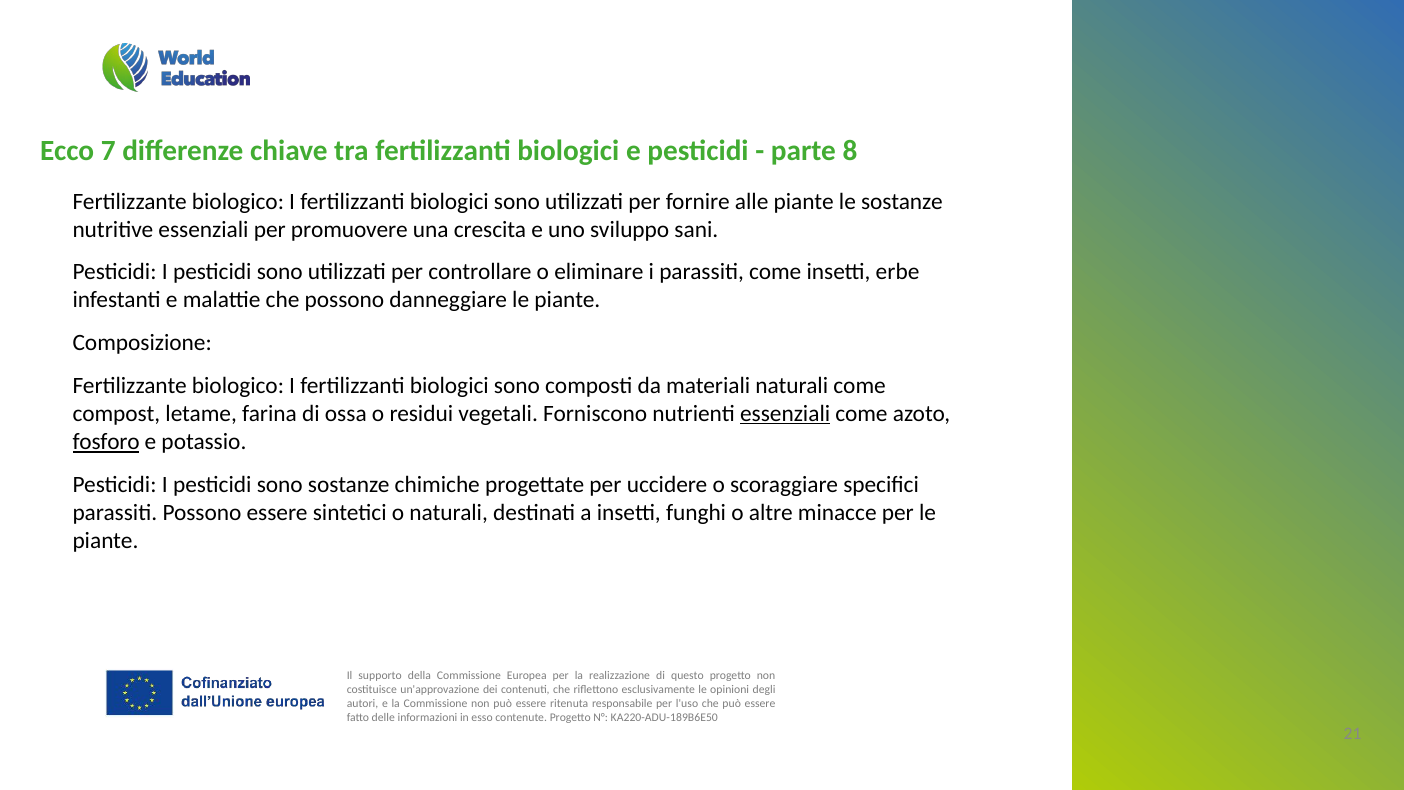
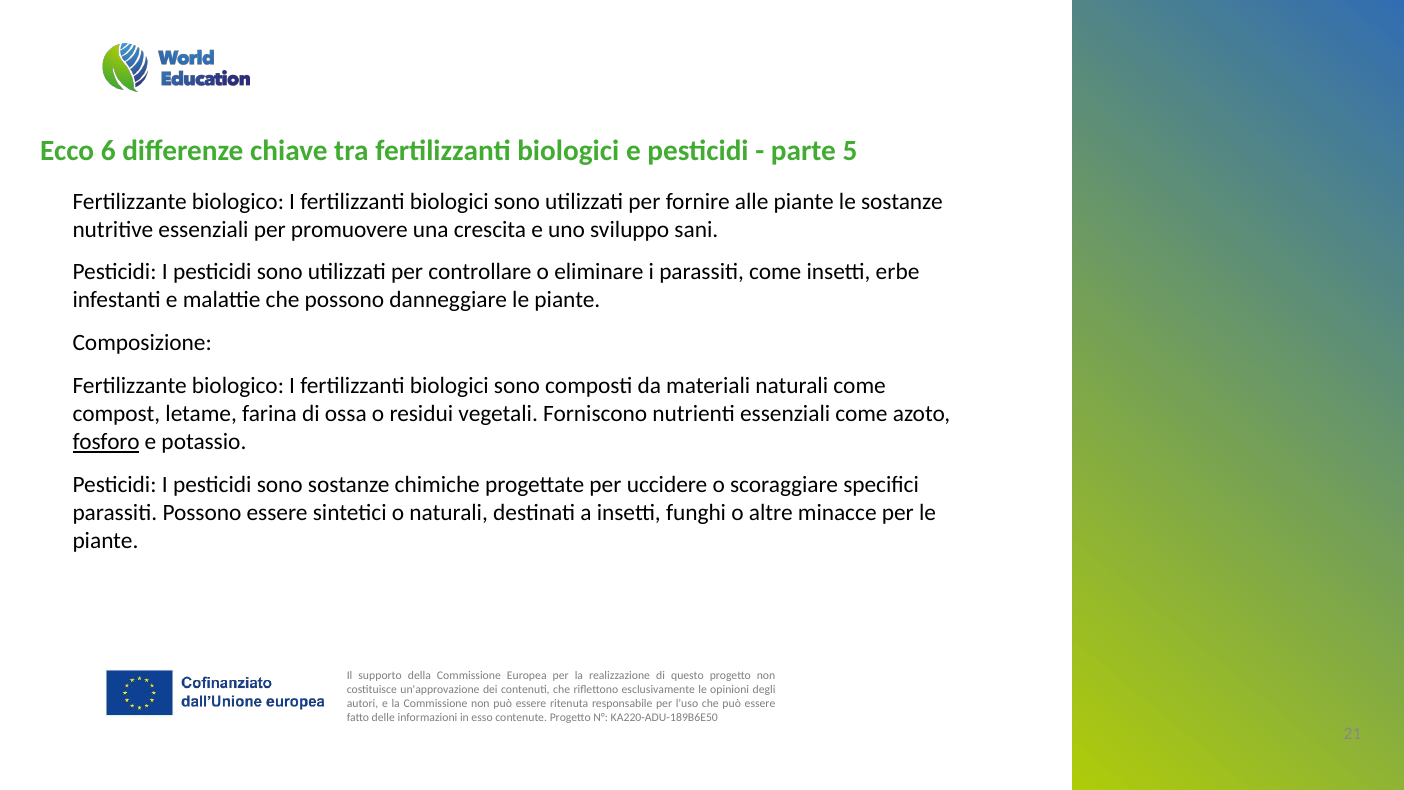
7: 7 -> 6 (108, 151)
8: 8 -> 5 (850, 151)
essenziali underline: present -> none (785, 414)
